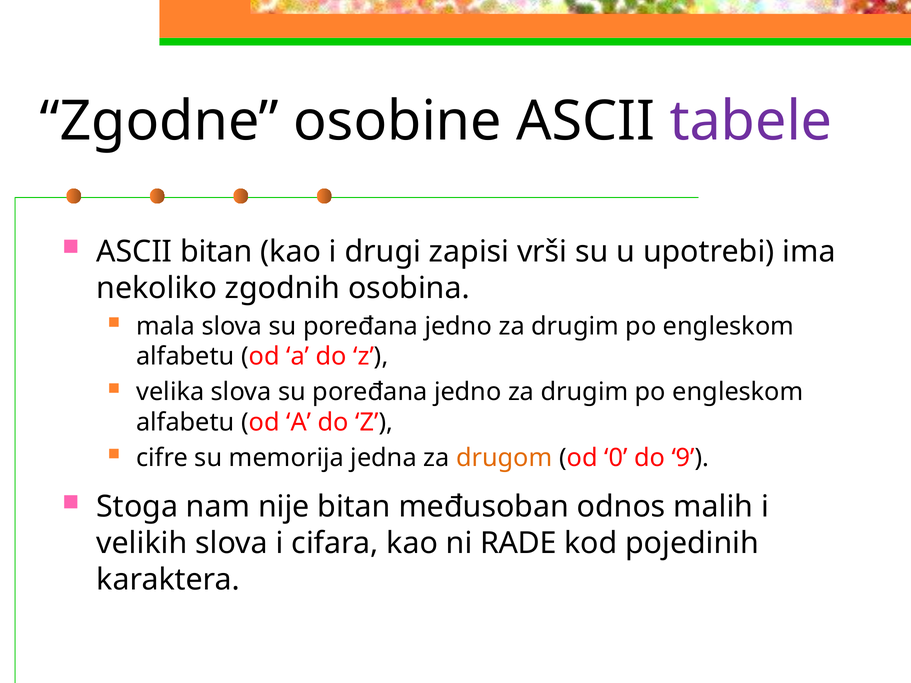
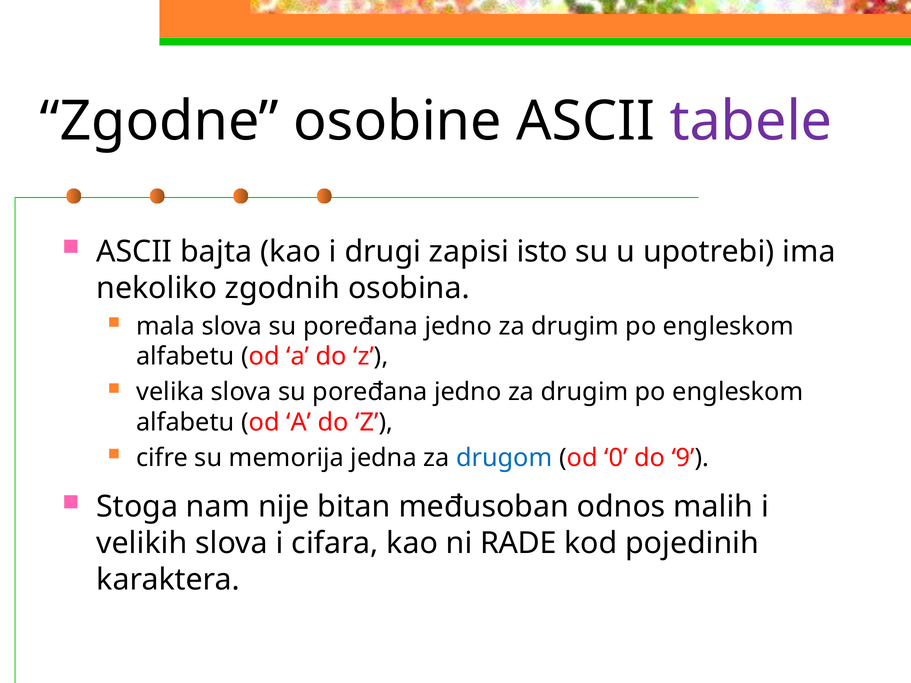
ASCII bitan: bitan -> bajta (216, 252)
vrši: vrši -> isto (542, 252)
drugom colour: orange -> blue (504, 458)
